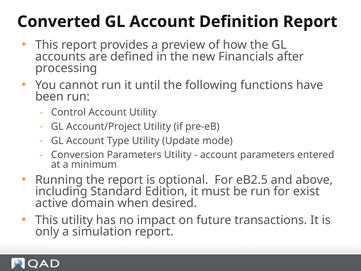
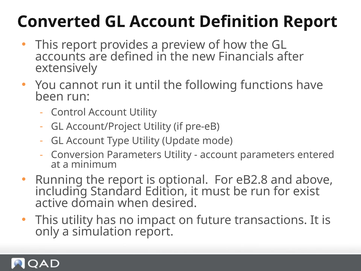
processing: processing -> extensively (66, 68)
eB2.5: eB2.5 -> eB2.8 (252, 180)
